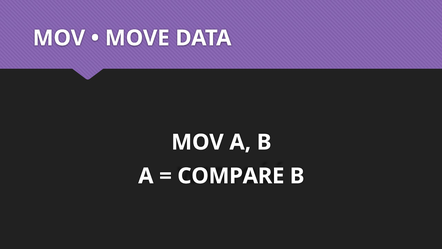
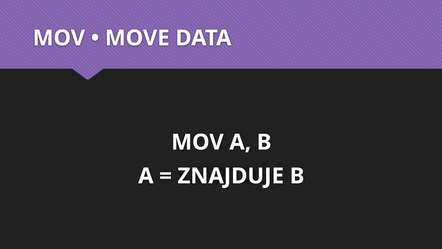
COMPARE: COMPARE -> ZNAJDUJE (231, 176)
